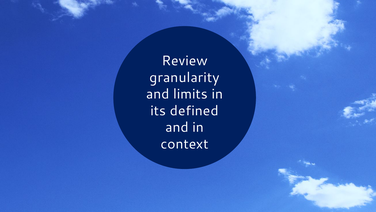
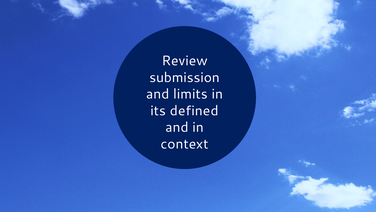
granularity: granularity -> submission (185, 77)
